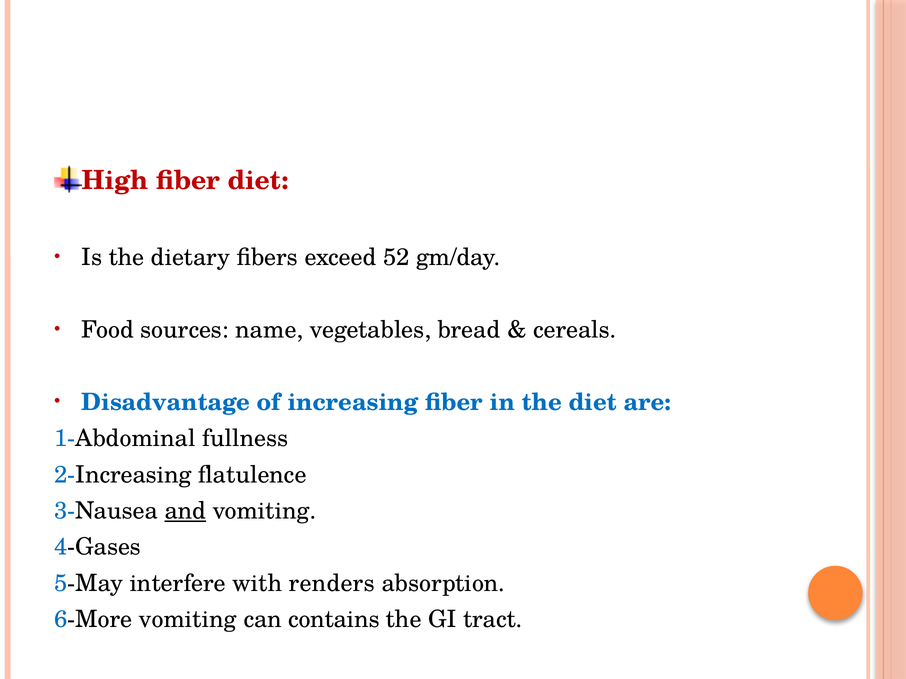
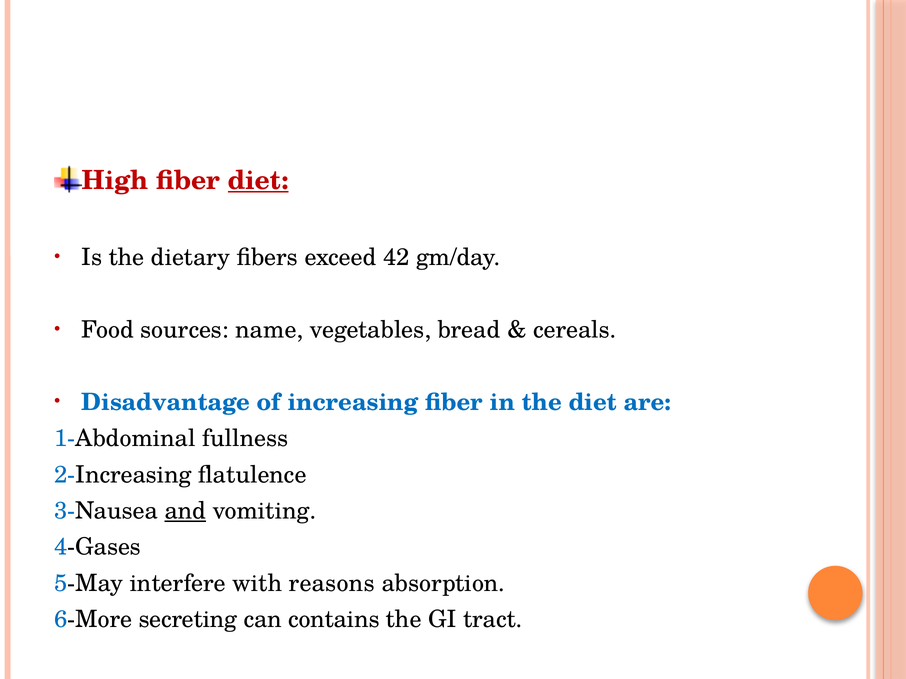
diet underline: none -> present (258, 181)
52: 52 -> 42 (396, 258)
renders: renders -> reasons (332, 584)
6-More vomiting: vomiting -> secreting (188, 620)
